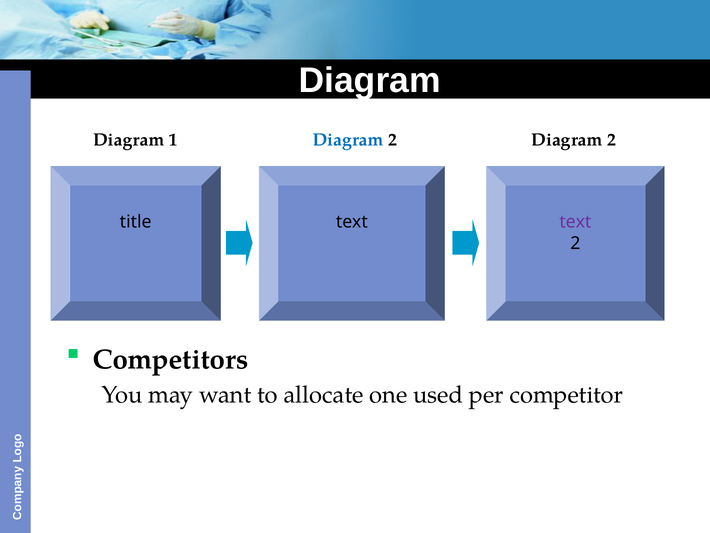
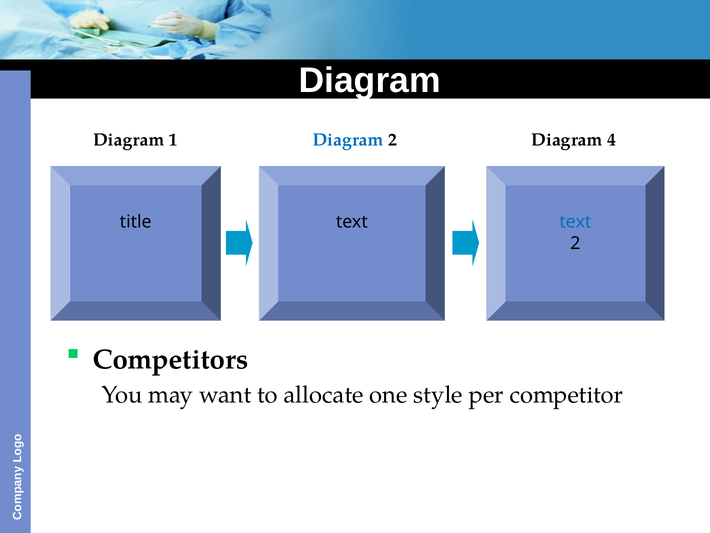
2 Diagram 2: 2 -> 4 (611, 140)
text colour: purple -> blue (575, 222)
used: used -> style (438, 394)
